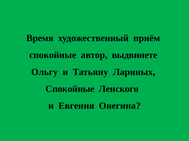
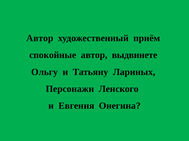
Время: Время -> Автор (40, 38)
Спокойные: Спокойные -> Персонажи (70, 89)
